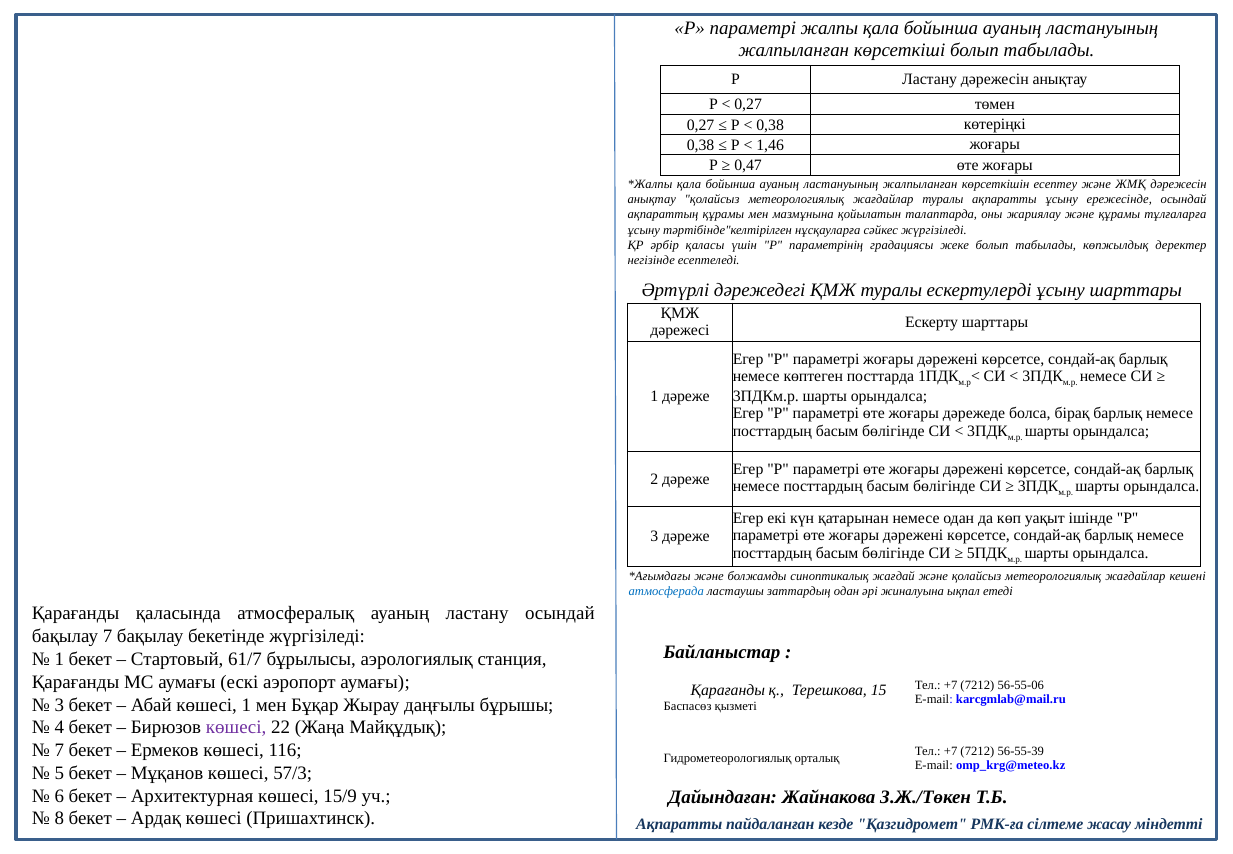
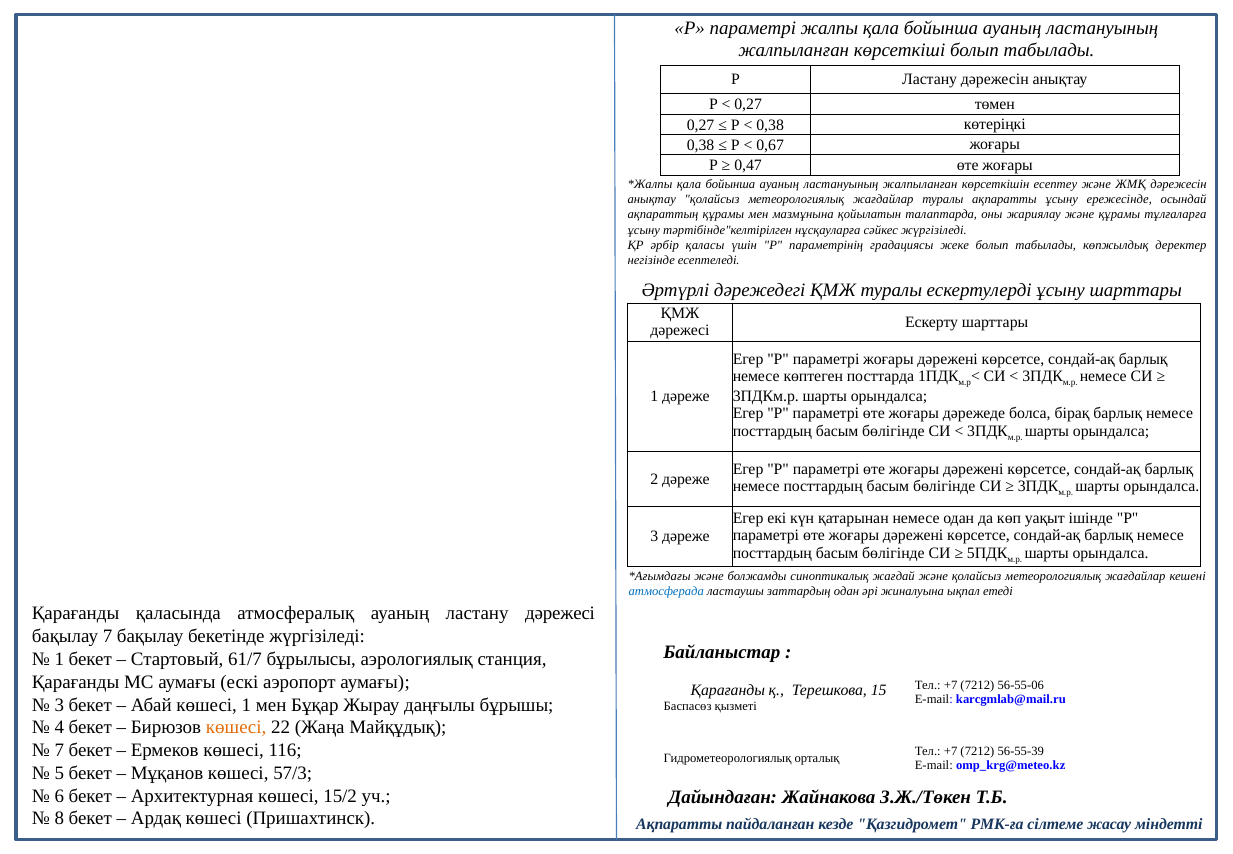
1,46: 1,46 -> 0,67 (770, 145)
ластану осындай: осындай -> дәрежесі (560, 613)
көшесі colour: purple -> orange (236, 727)
15/9: 15/9 -> 15/2 (340, 796)
